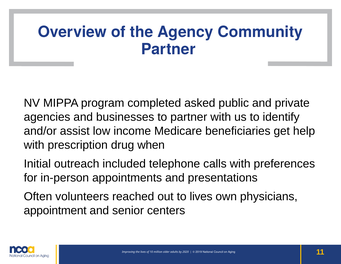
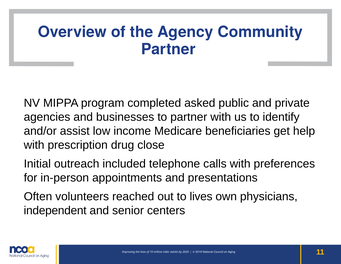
when: when -> close (151, 145)
appointment: appointment -> independent (55, 210)
